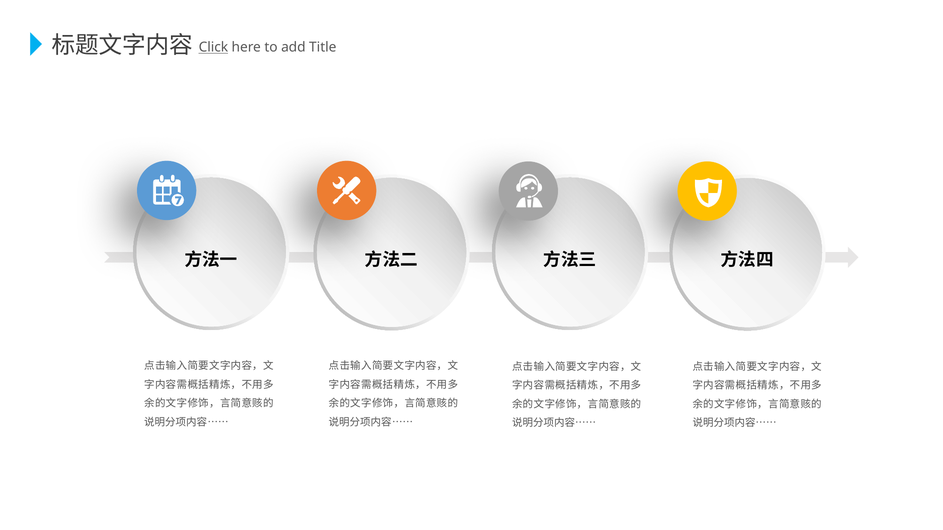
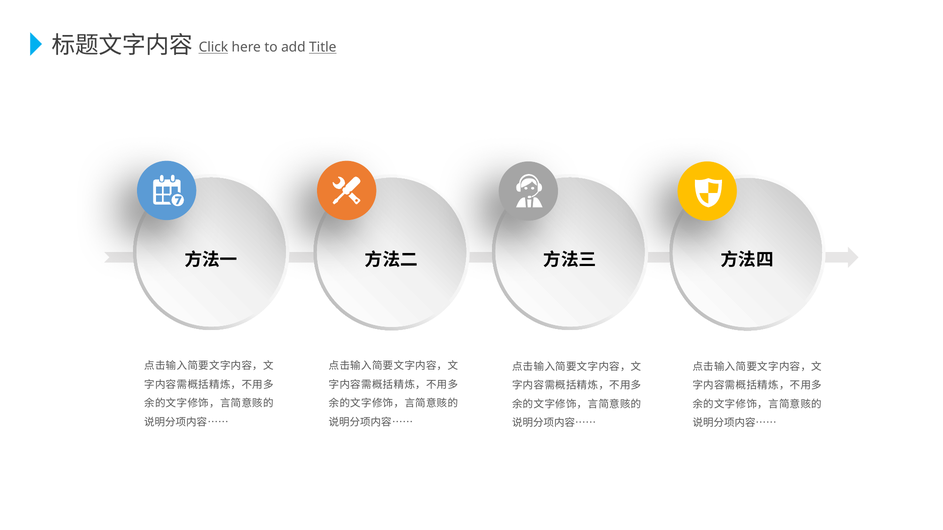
Title underline: none -> present (323, 47)
